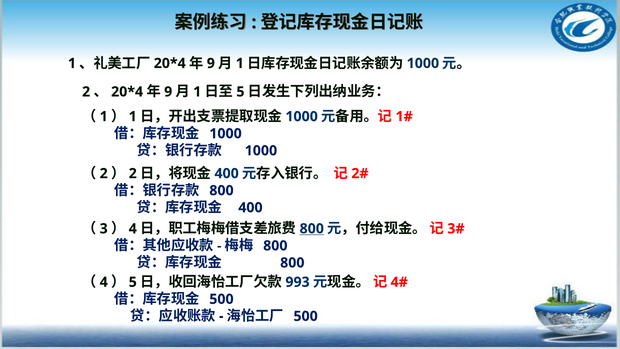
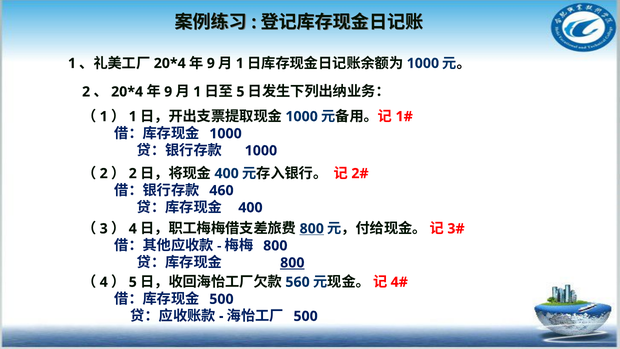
800: 800 -> 460 (221, 190)
800 underline: none -> present (292, 263)
993: 993 -> 560 (298, 282)
